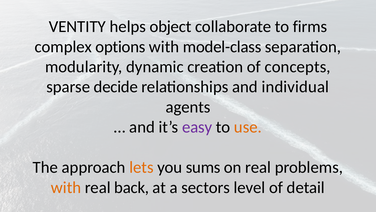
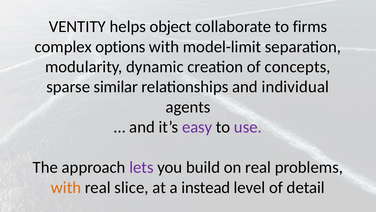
model-class: model-class -> model-limit (222, 47)
decide: decide -> similar (116, 87)
use colour: orange -> purple (248, 127)
lets colour: orange -> purple (141, 167)
sums: sums -> build (203, 167)
back: back -> slice (132, 187)
sectors: sectors -> instead (206, 187)
